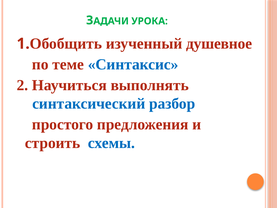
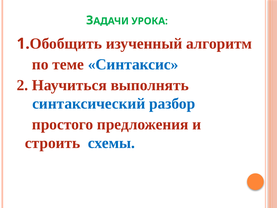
душевное: душевное -> алгоритм (219, 44)
